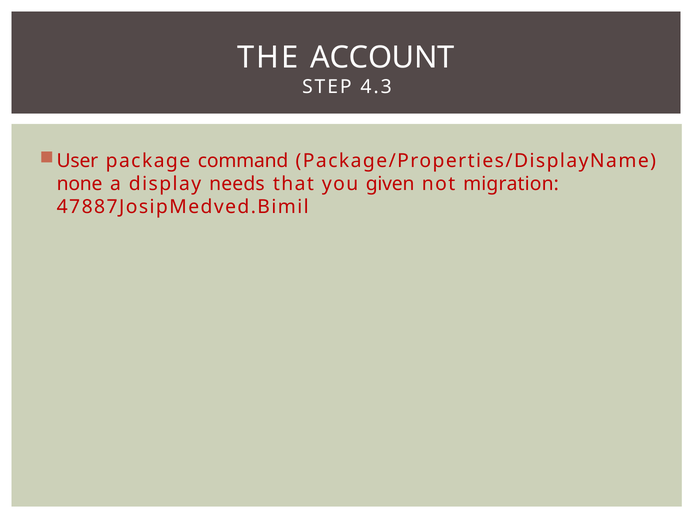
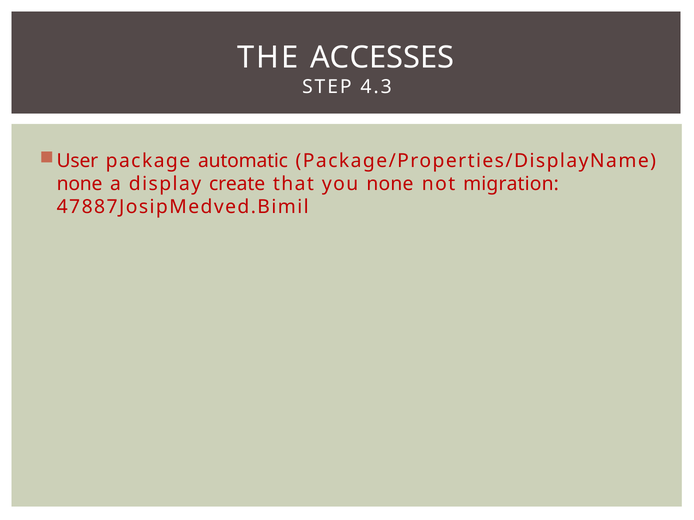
ACCOUNT: ACCOUNT -> ACCESSES (382, 58)
command: command -> automatic (243, 161)
needs: needs -> create (237, 184)
you given: given -> none (390, 184)
